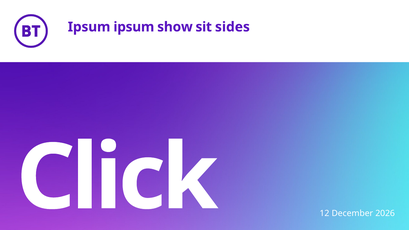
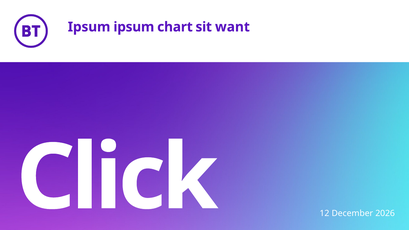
show: show -> chart (175, 27)
sides: sides -> want (232, 27)
